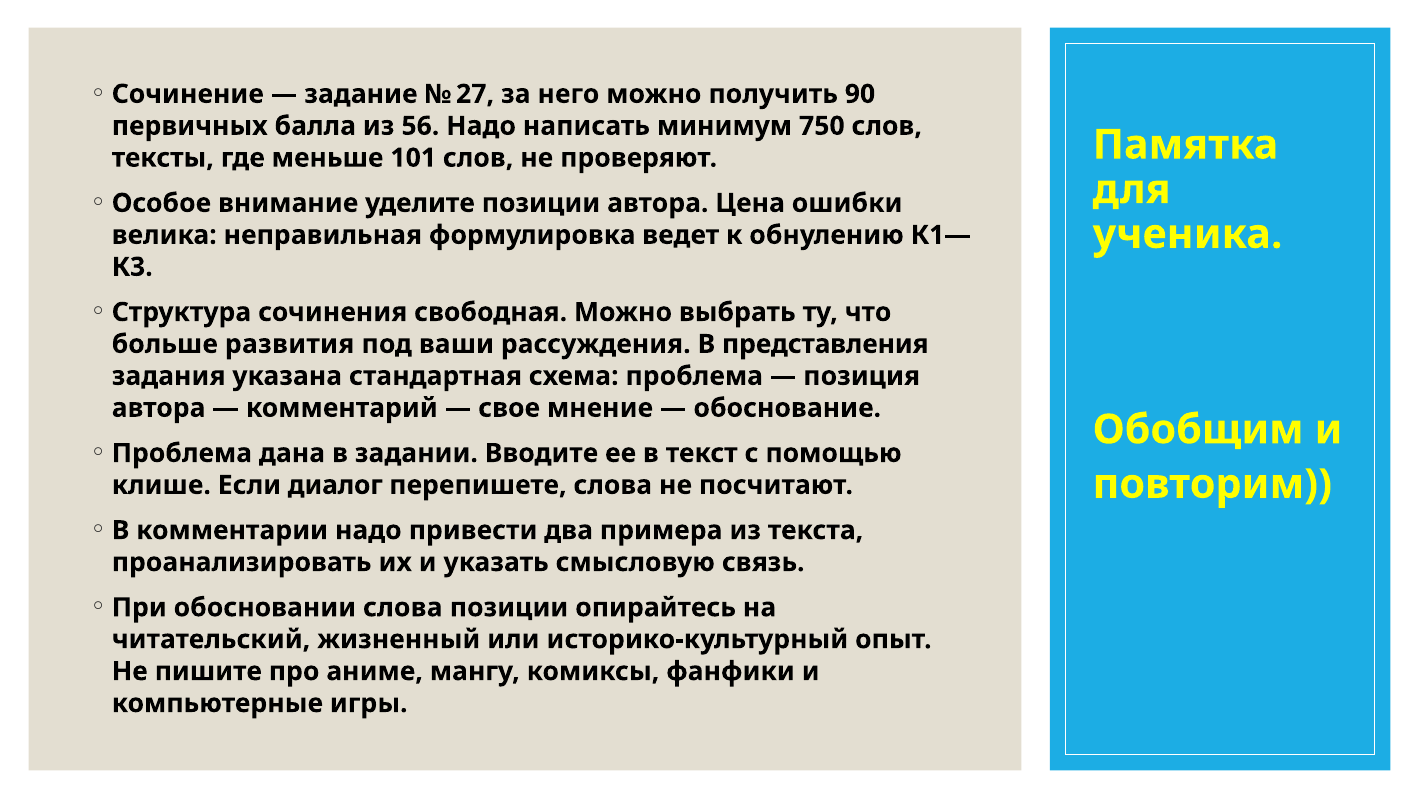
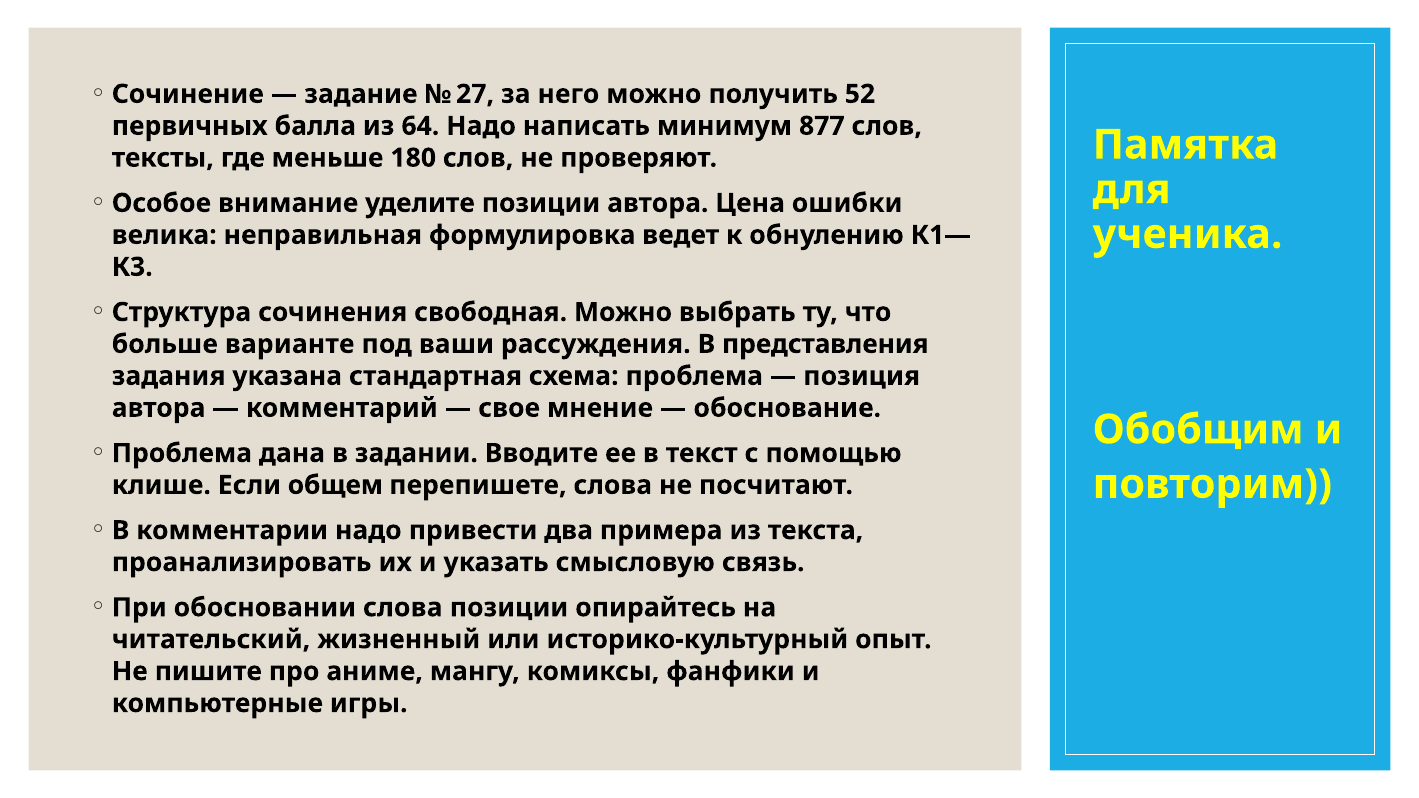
90: 90 -> 52 (860, 94)
56: 56 -> 64 (420, 126)
750: 750 -> 877 (822, 126)
101: 101 -> 180 (413, 158)
развития: развития -> варианте (290, 344)
диалог: диалог -> общем (335, 485)
